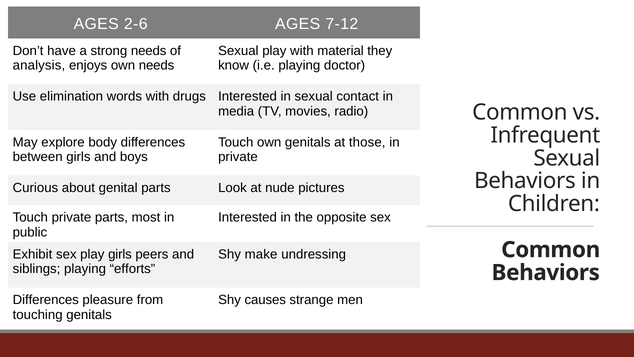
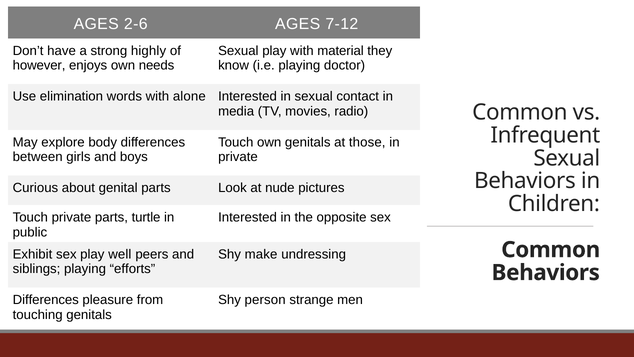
strong needs: needs -> highly (149, 51)
analysis: analysis -> however (39, 65)
drugs: drugs -> alone (189, 96)
most: most -> turtle (146, 217)
play girls: girls -> well (120, 254)
causes: causes -> person (265, 300)
